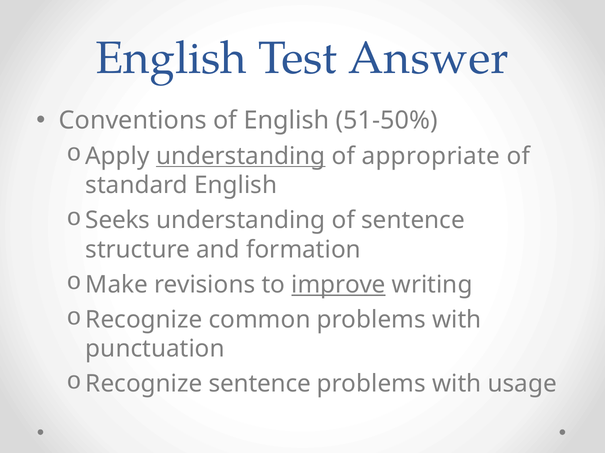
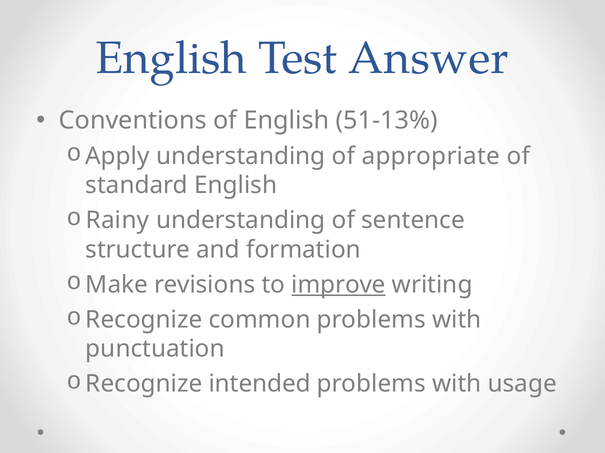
51-50%: 51-50% -> 51-13% (387, 121)
understanding underline: present -> none (241, 156)
Seeks: Seeks -> Rainy (117, 221)
Recognize sentence: sentence -> intended (260, 385)
